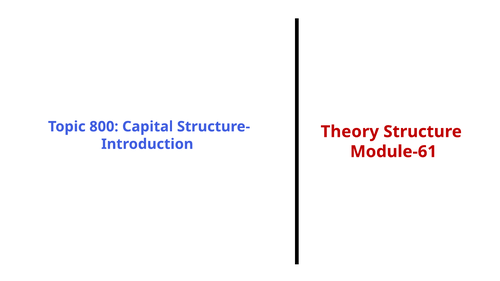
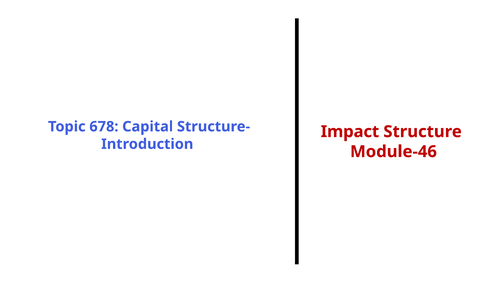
800: 800 -> 678 (104, 127)
Theory: Theory -> Impact (350, 132)
Module-61: Module-61 -> Module-46 (393, 152)
